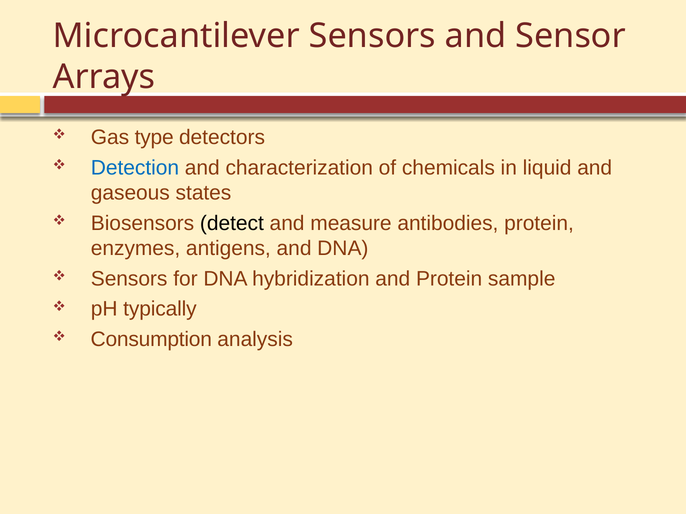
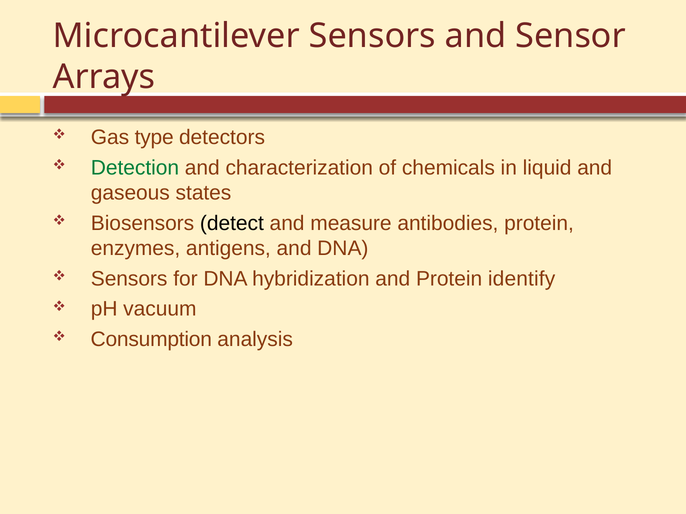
Detection colour: blue -> green (135, 168)
sample: sample -> identify (522, 279)
typically: typically -> vacuum (160, 309)
